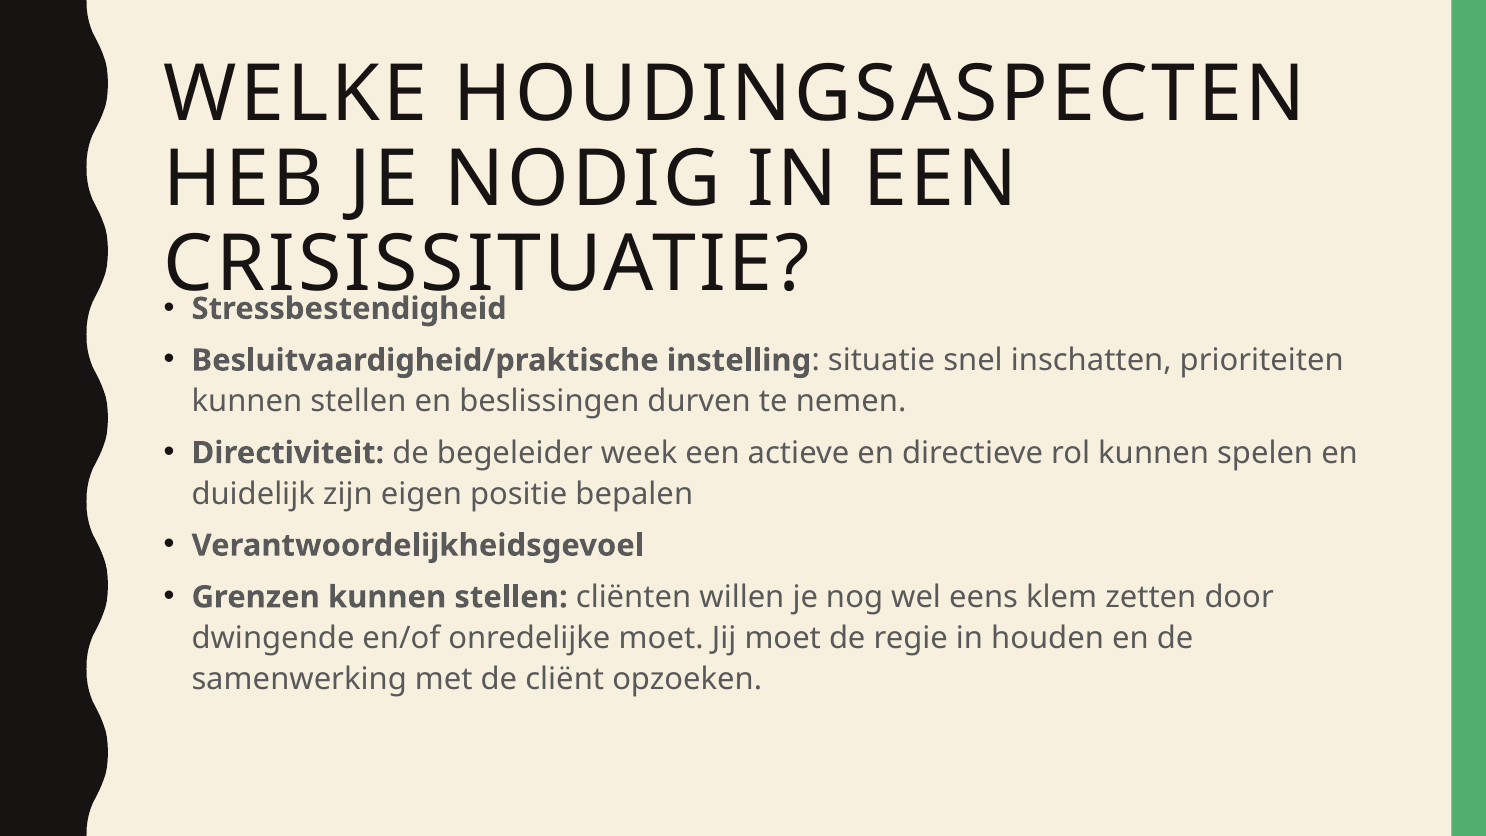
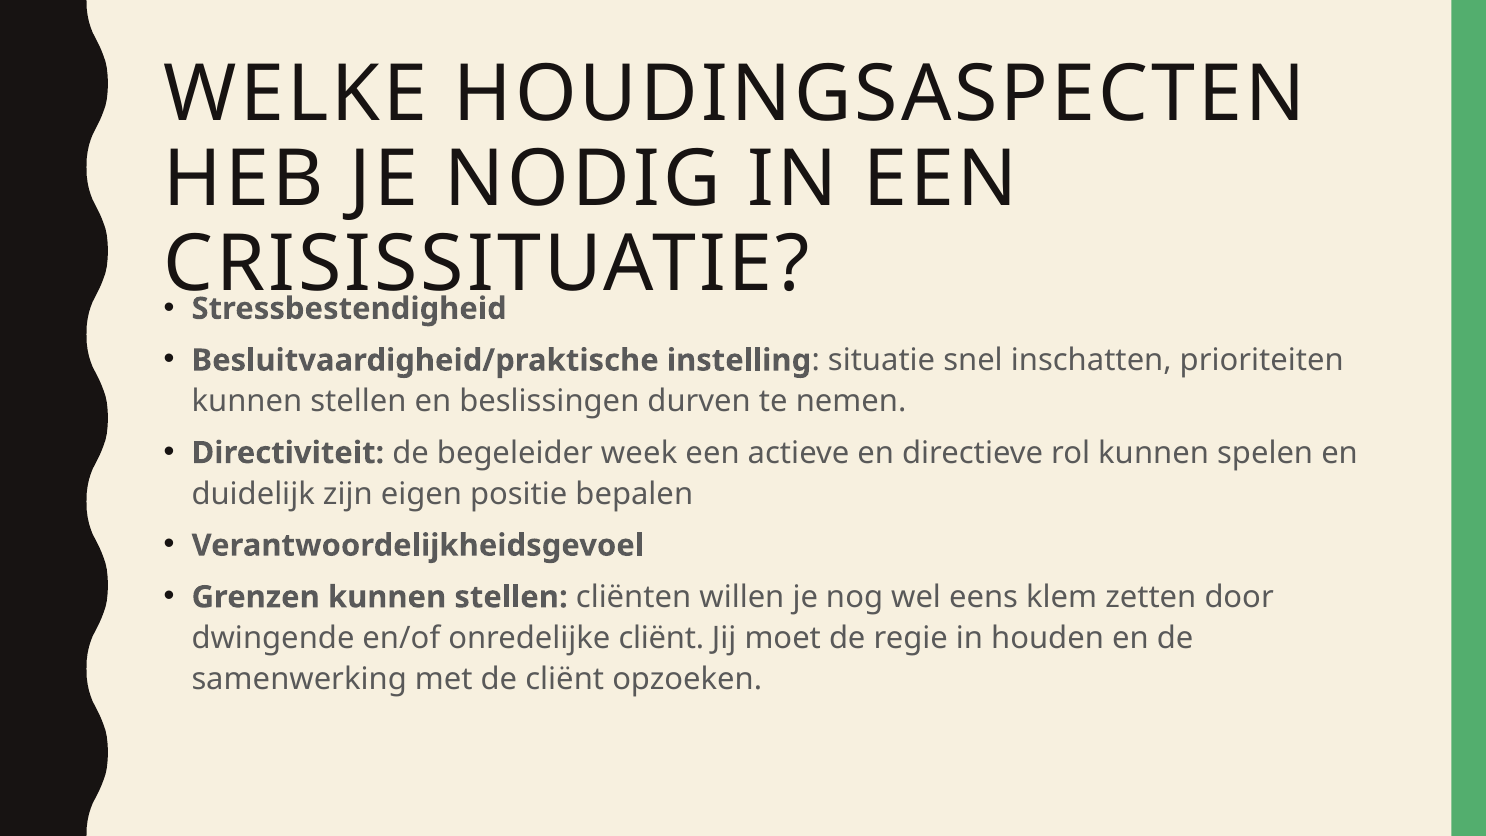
onredelijke moet: moet -> cliënt (661, 638)
